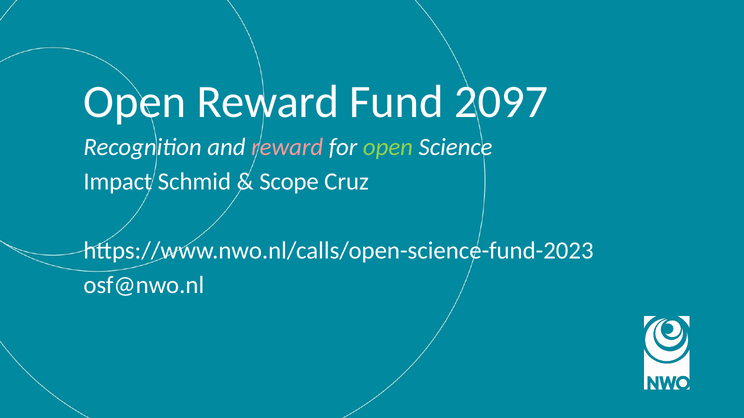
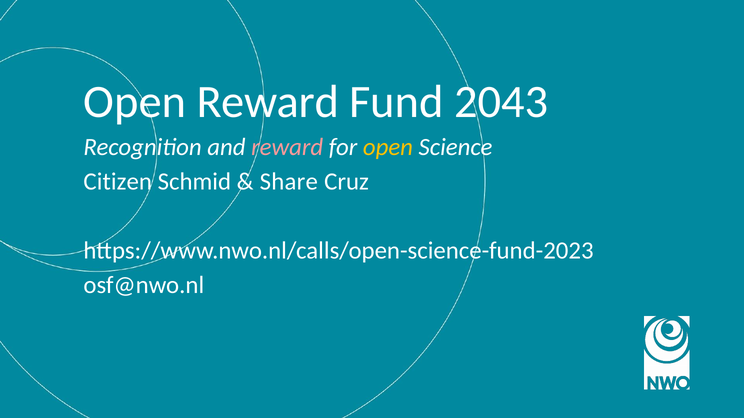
2097: 2097 -> 2043 (501, 102)
open colour: light green -> yellow (388, 147)
Impact: Impact -> Citizen (118, 182)
Scope: Scope -> Share (289, 182)
